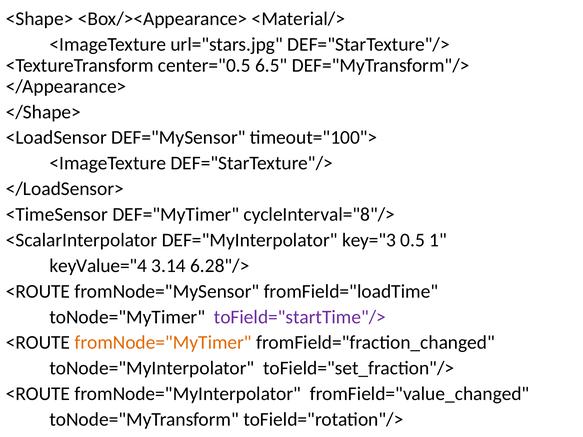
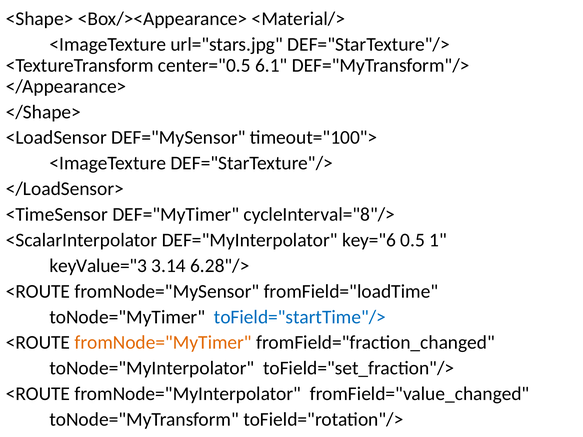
6.5: 6.5 -> 6.1 (271, 65)
key="3: key="3 -> key="6 (369, 240)
keyValue="4: keyValue="4 -> keyValue="3 (98, 266)
toField="startTime"/> colour: purple -> blue (300, 317)
